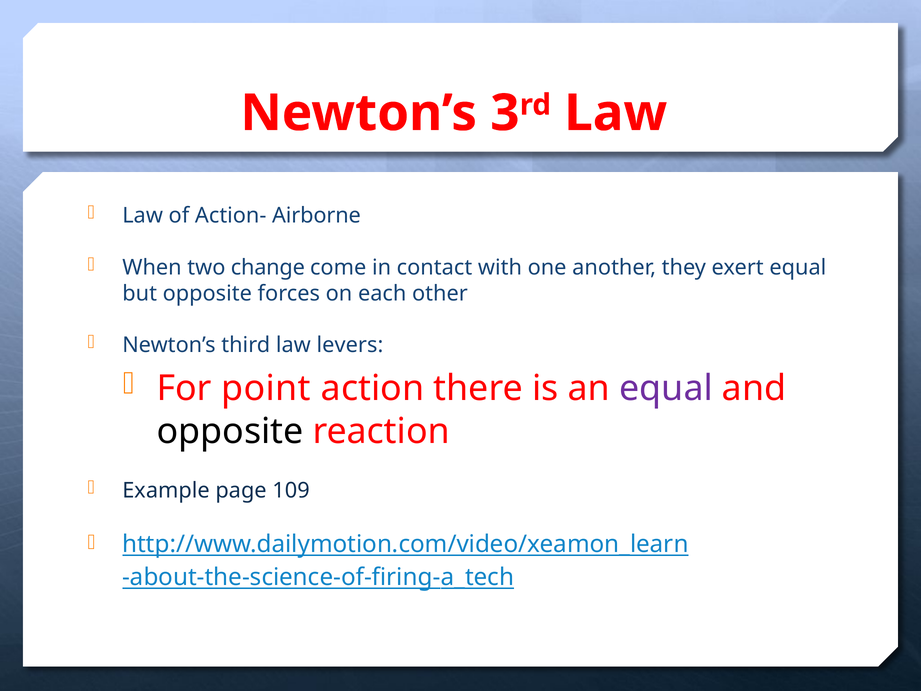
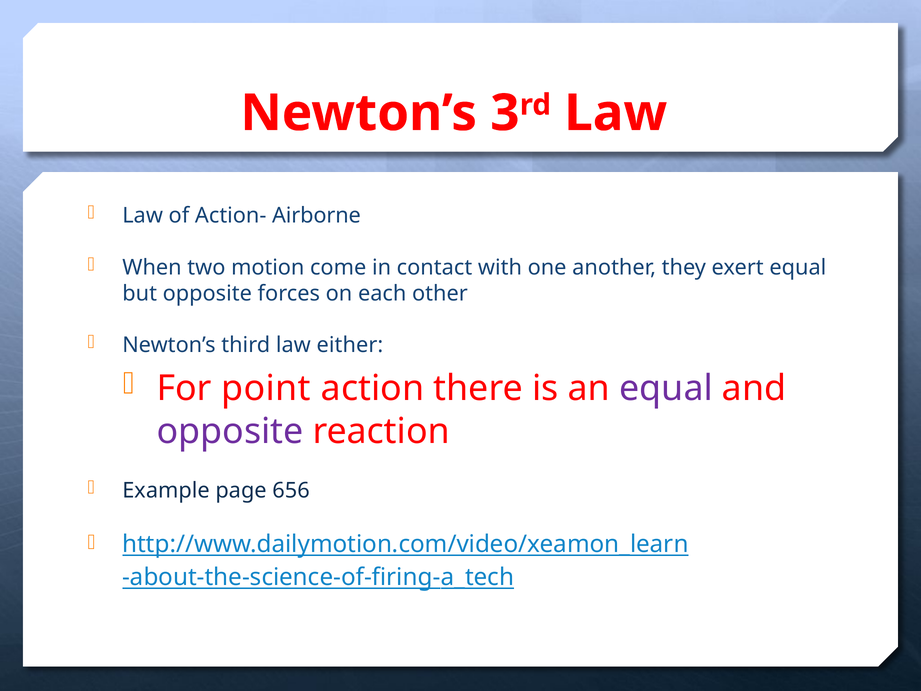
change: change -> motion (268, 267)
levers: levers -> either (350, 345)
opposite colour: black -> purple (230, 431)
109: 109 -> 656 (291, 490)
